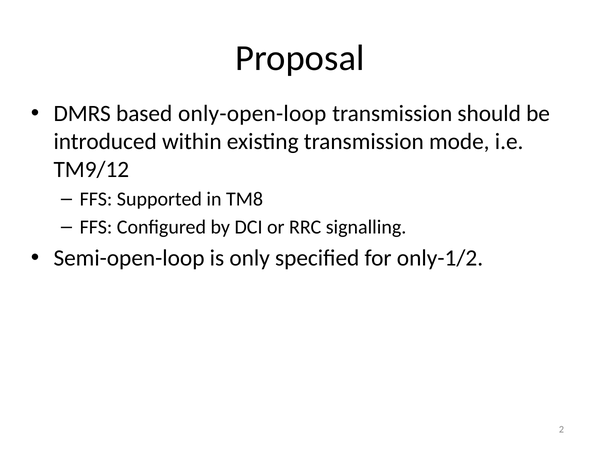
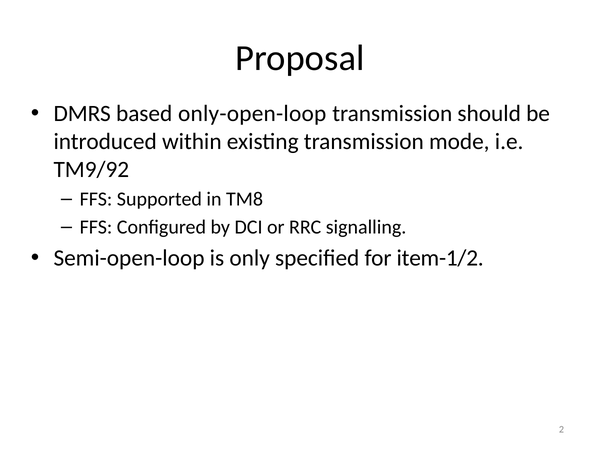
TM9/12: TM9/12 -> TM9/92 (91, 169)
only-1/2: only-1/2 -> item-1/2 (440, 258)
